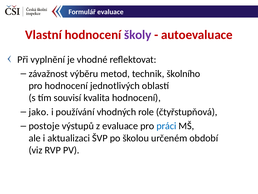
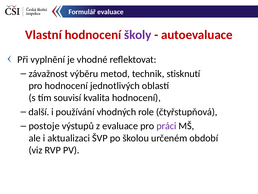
školního: školního -> stisknutí (183, 74)
jako: jako -> další (39, 112)
práci colour: blue -> purple (166, 126)
